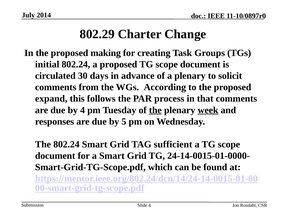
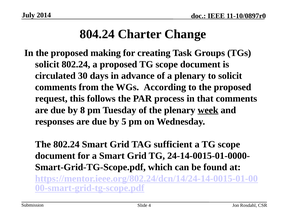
802.29: 802.29 -> 804.24 (97, 34)
initial: initial -> solicit (47, 65)
expand: expand -> request (51, 99)
by 4: 4 -> 8 (83, 110)
the underline: present -> none (155, 110)
